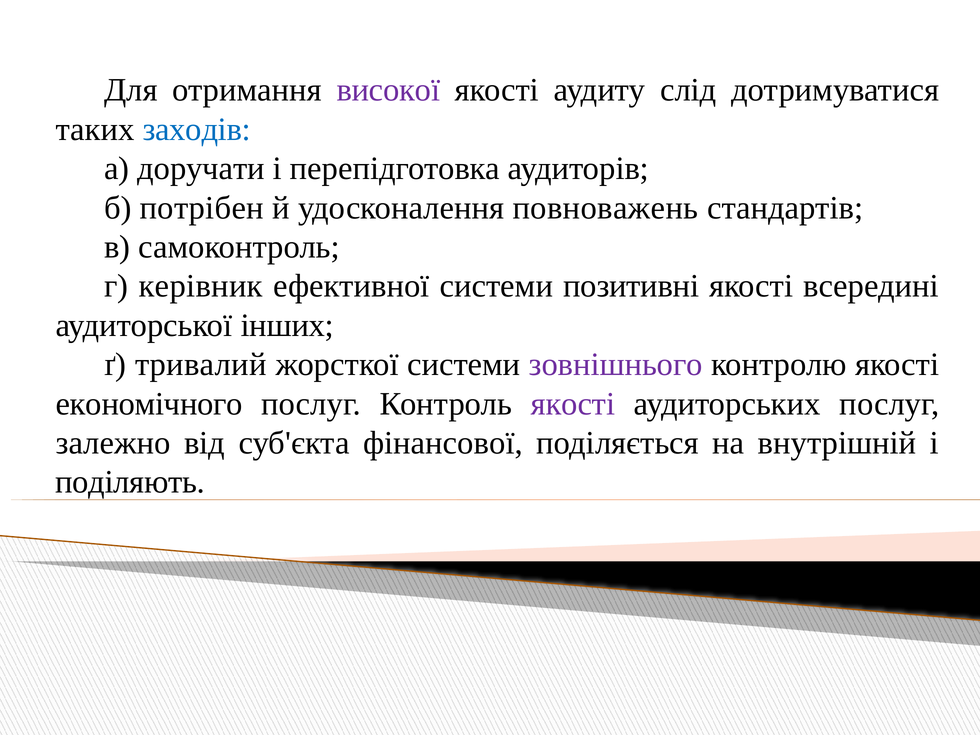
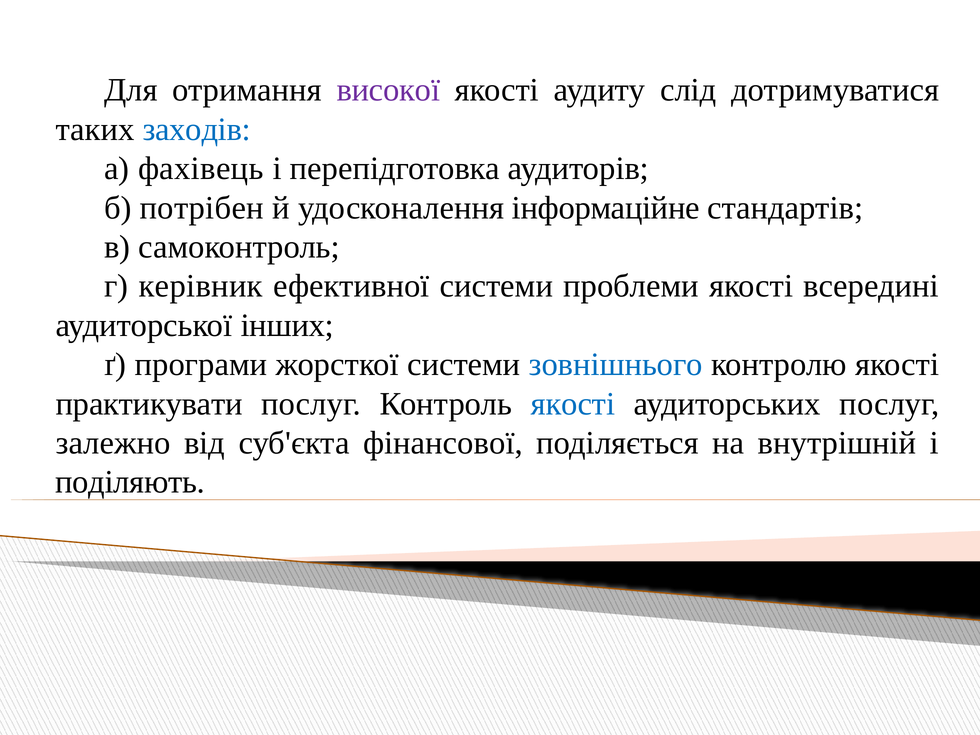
доручати: доручати -> фахівець (201, 169)
повноважень: повноважень -> інформаційне (606, 208)
позитивні: позитивні -> проблеми (631, 286)
тривалий: тривалий -> програми (201, 365)
зовнішнього colour: purple -> blue (616, 365)
економічного: економічного -> практикувати (149, 404)
якості colour: purple -> blue (573, 404)
